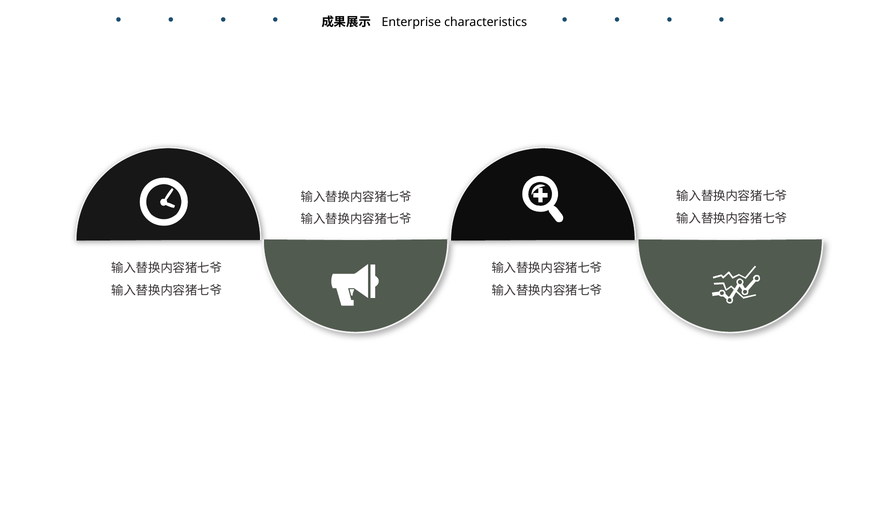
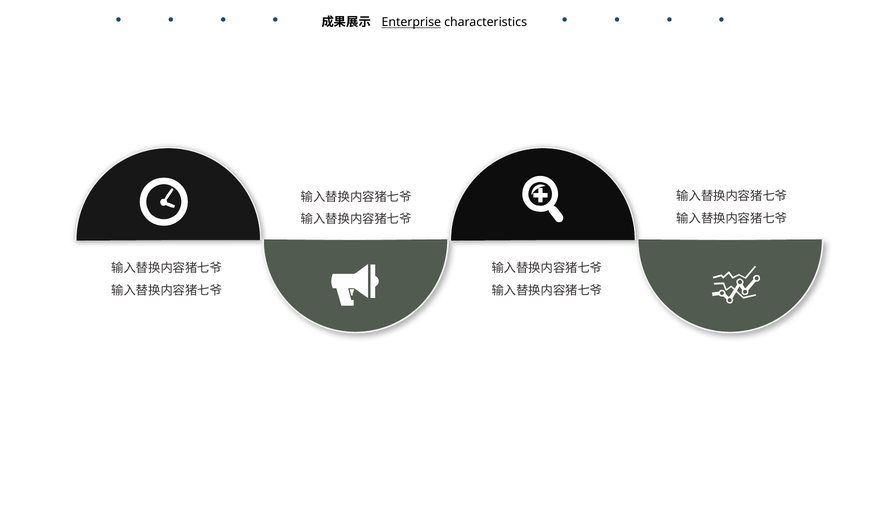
Enterprise underline: none -> present (411, 22)
